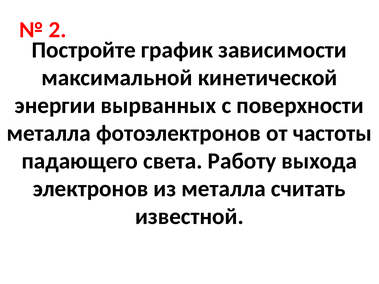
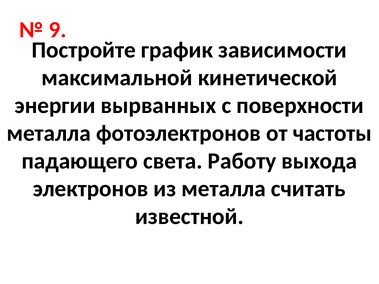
2: 2 -> 9 (58, 30)
